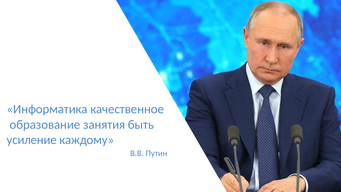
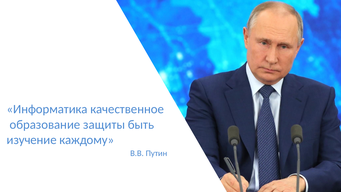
занятия: занятия -> защиты (104, 124)
усиление: усиление -> изучение (32, 140)
